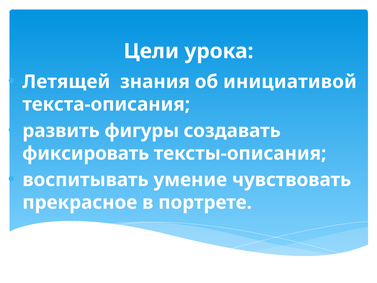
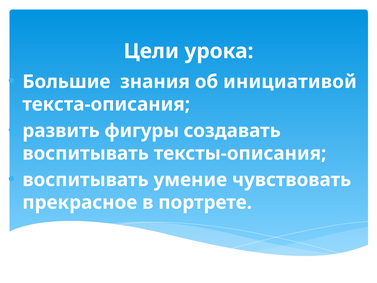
Летящей: Летящей -> Большие (66, 82)
фиксировать: фиксировать -> воспитывать (86, 153)
